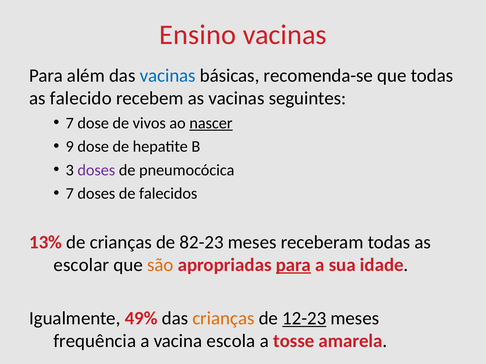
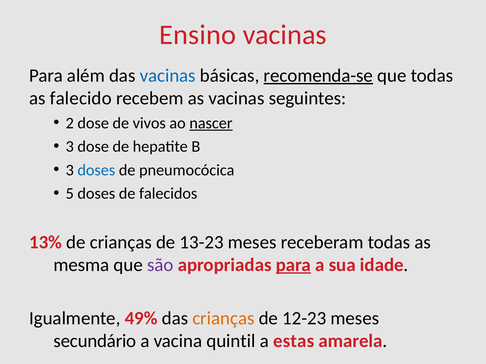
recomenda-se underline: none -> present (318, 76)
7: 7 -> 2 (70, 123)
9: 9 -> 3 (70, 147)
doses colour: purple -> blue (96, 170)
7: 7 -> 5 (70, 194)
82-23: 82-23 -> 13-23 (202, 243)
escolar: escolar -> mesma (81, 265)
são colour: orange -> purple (160, 265)
12-23 underline: present -> none (304, 319)
frequência: frequência -> secundário (95, 341)
escola: escola -> quintil (231, 341)
tosse: tosse -> estas (294, 341)
